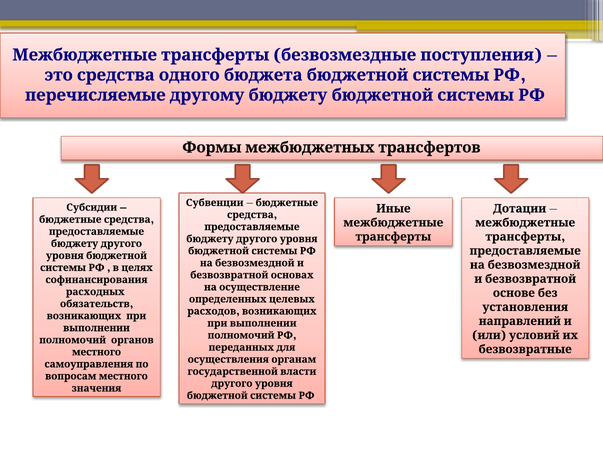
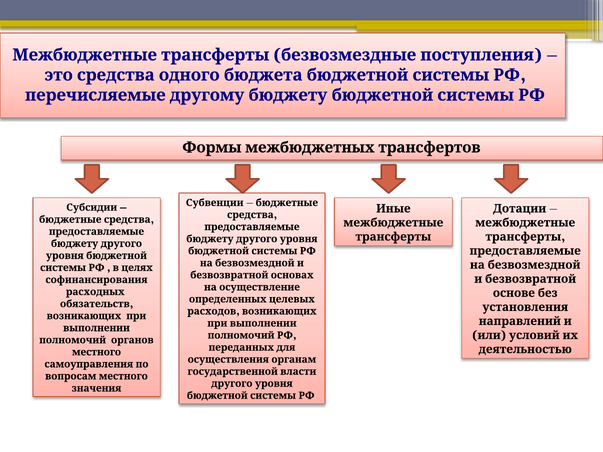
безвозвратные: безвозвратные -> деятельностью (525, 349)
